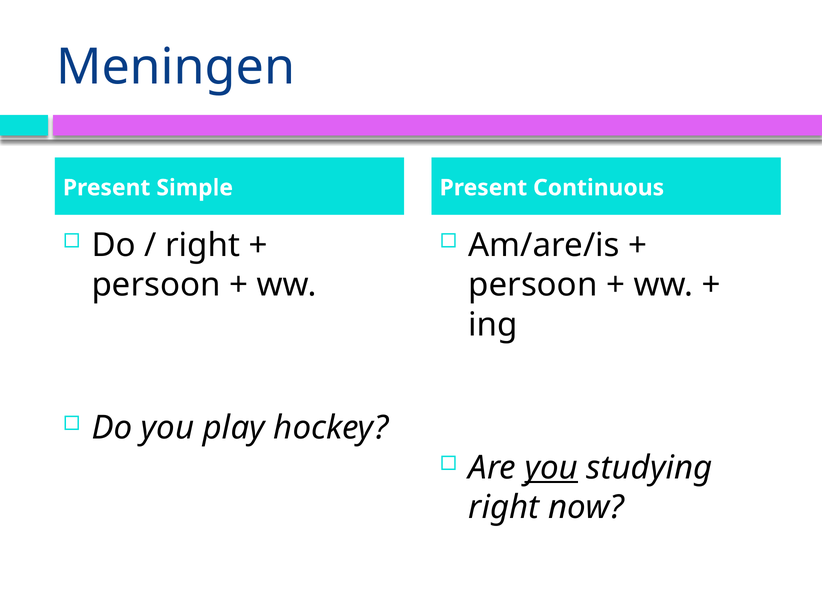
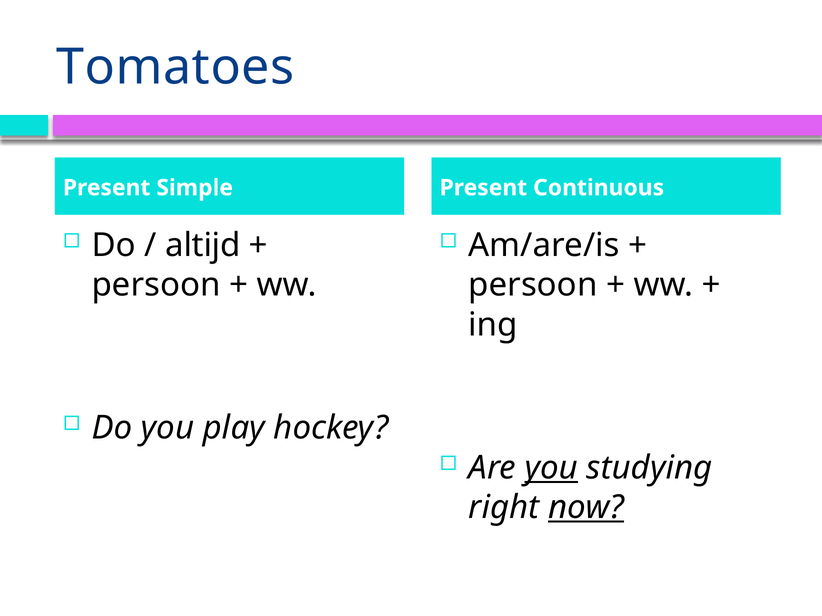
Meningen: Meningen -> Tomatoes (175, 67)
right: right -> altijd (203, 245)
now underline: none -> present (586, 508)
